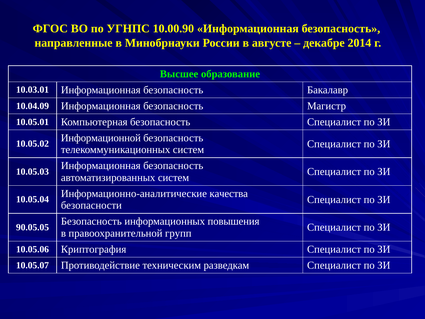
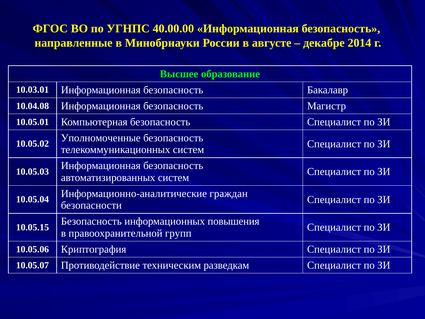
10.00.90: 10.00.90 -> 40.00.00 (173, 29)
10.04.09: 10.04.09 -> 10.04.08 (33, 106)
Информационной: Информационной -> Уполномоченные (101, 138)
качества: качества -> граждан (229, 193)
90.05.05: 90.05.05 -> 10.05.15 (33, 227)
